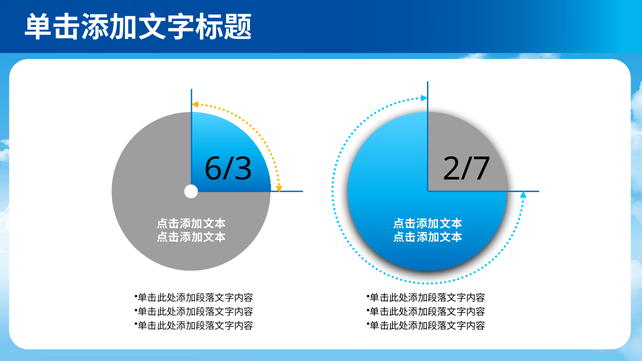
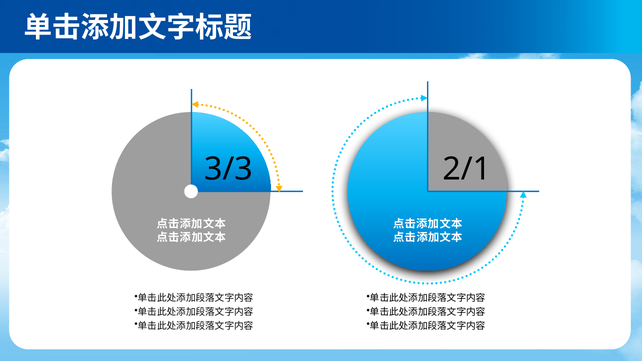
6/3: 6/3 -> 3/3 (228, 169)
2/7: 2/7 -> 2/1 (467, 169)
